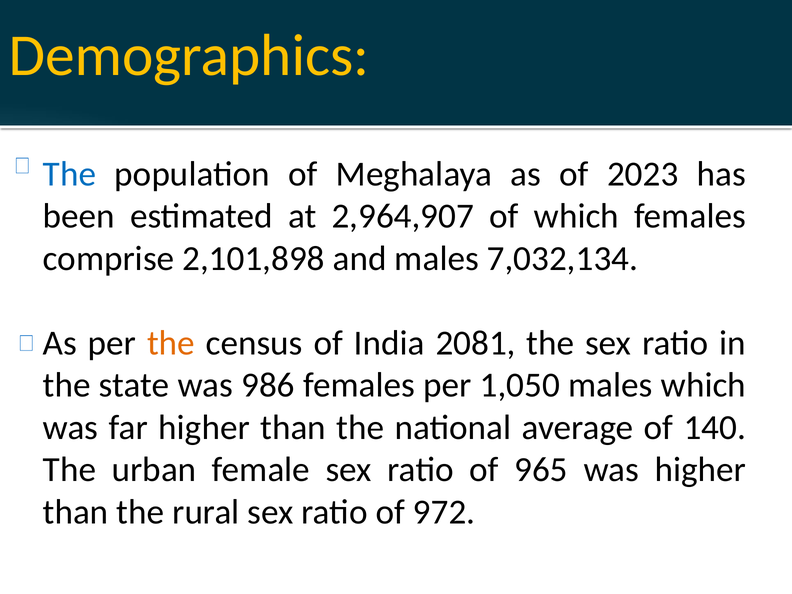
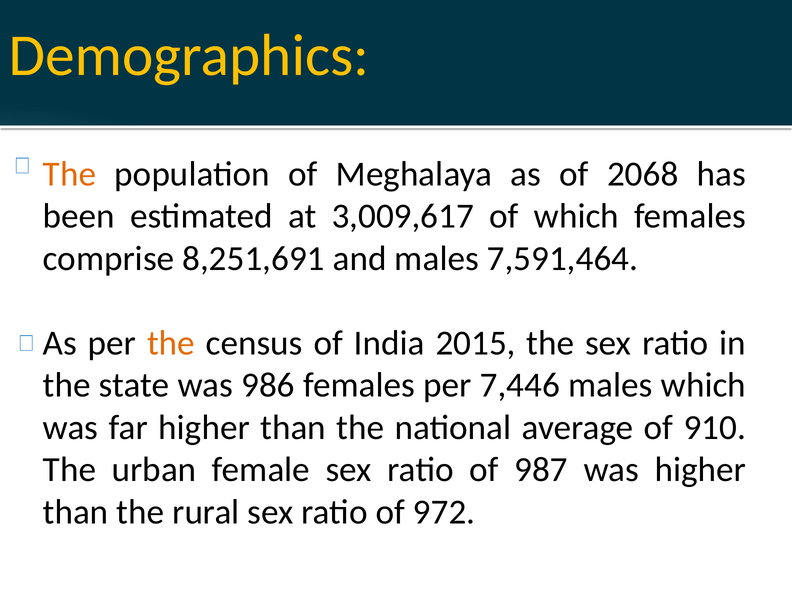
The colour: blue -> orange (69, 174)
2023: 2023 -> 2068 (643, 174)
2,964,907: 2,964,907 -> 3,009,617 (403, 216)
2,101,898: 2,101,898 -> 8,251,691 (254, 259)
7,032,134: 7,032,134 -> 7,591,464 (563, 259)
2081: 2081 -> 2015 (476, 343)
1,050: 1,050 -> 7,446 (520, 385)
140: 140 -> 910 (715, 428)
965: 965 -> 987 (541, 470)
